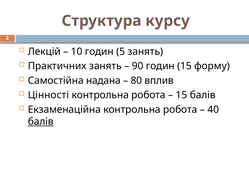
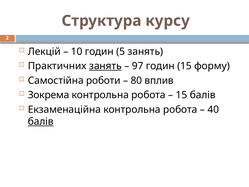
занять underline: none -> present (105, 66)
90: 90 -> 97 (138, 66)
надана: надана -> роботи (103, 80)
Цінності: Цінності -> Зокрема (49, 95)
